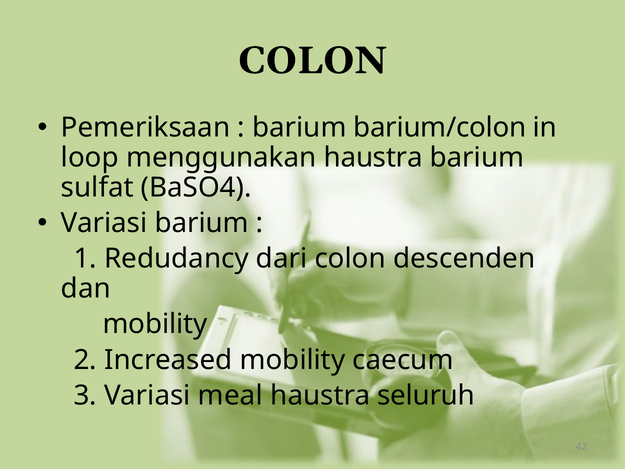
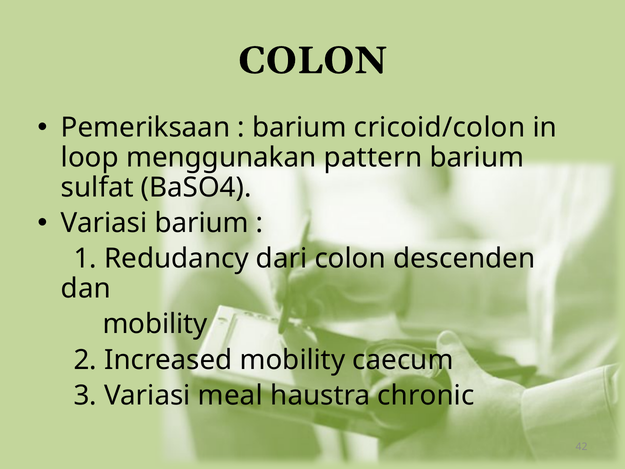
barium/colon: barium/colon -> cricoid/colon (440, 127)
menggunakan haustra: haustra -> pattern (373, 157)
seluruh: seluruh -> chronic (426, 395)
